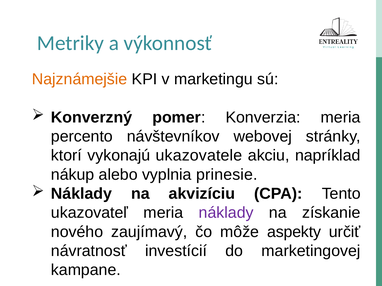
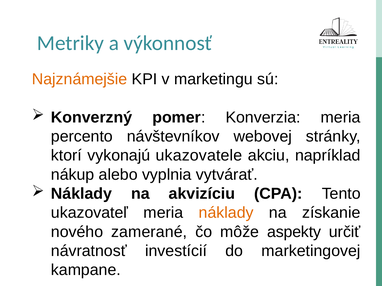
prinesie: prinesie -> vytvárať (227, 175)
náklady colour: purple -> orange (226, 213)
zaujímavý: zaujímavý -> zamerané (149, 232)
